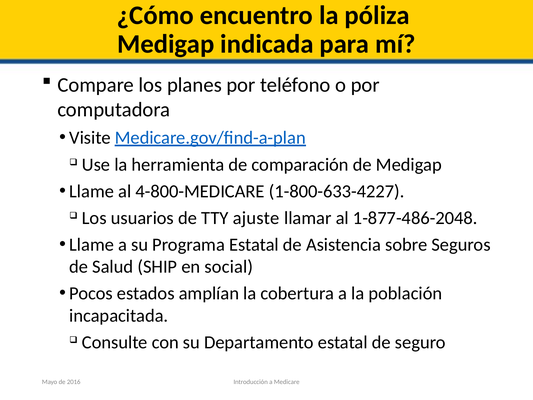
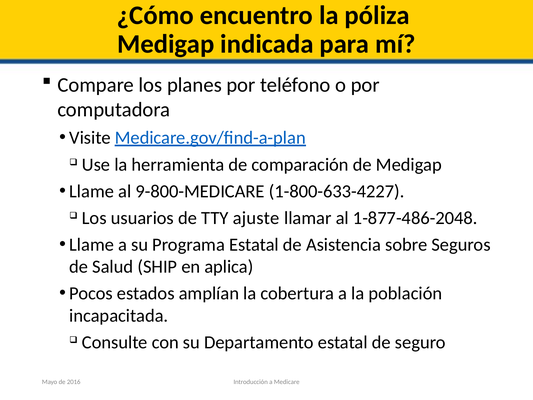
4-800-MEDICARE: 4-800-MEDICARE -> 9-800-MEDICARE (200, 191)
social: social -> aplica (229, 267)
